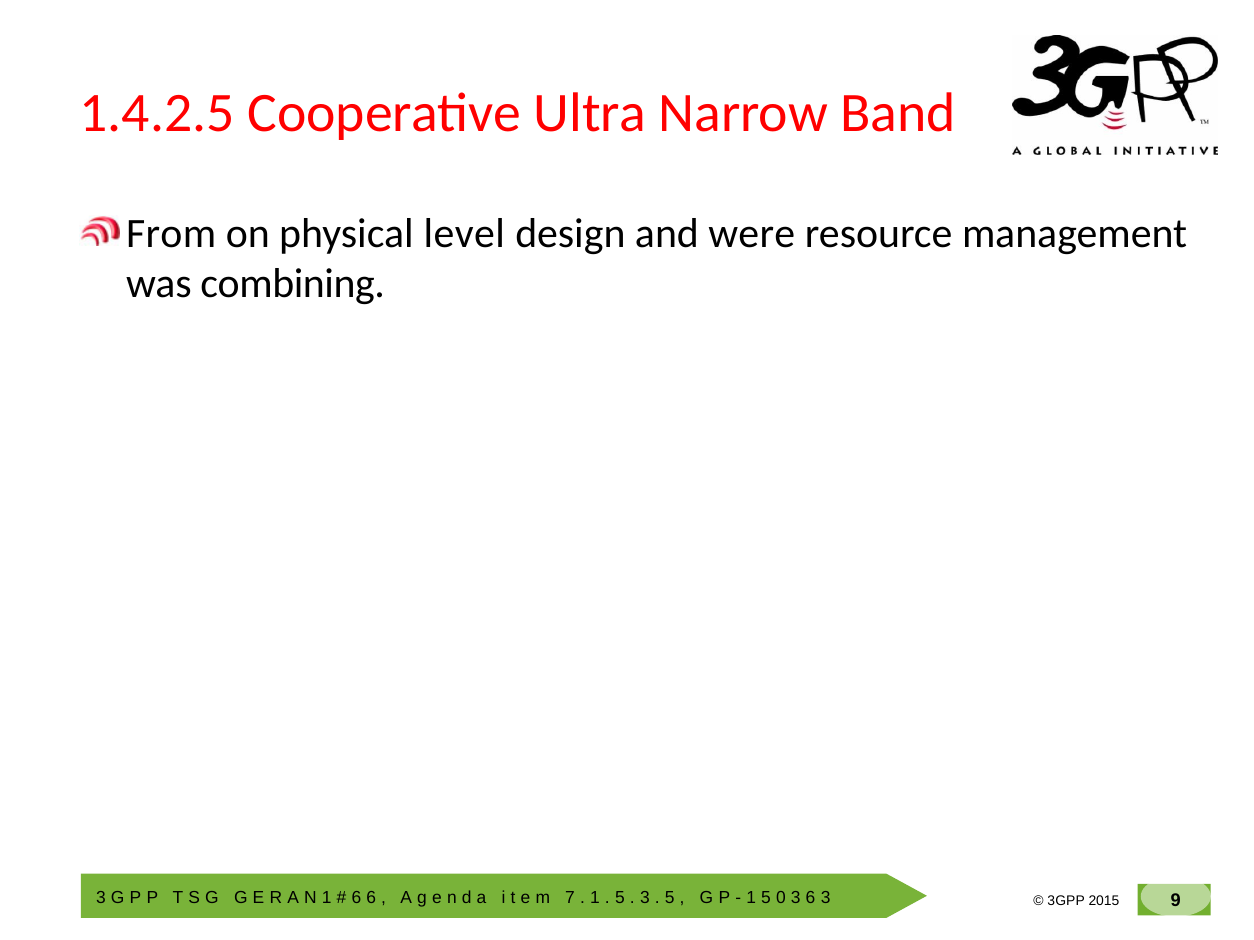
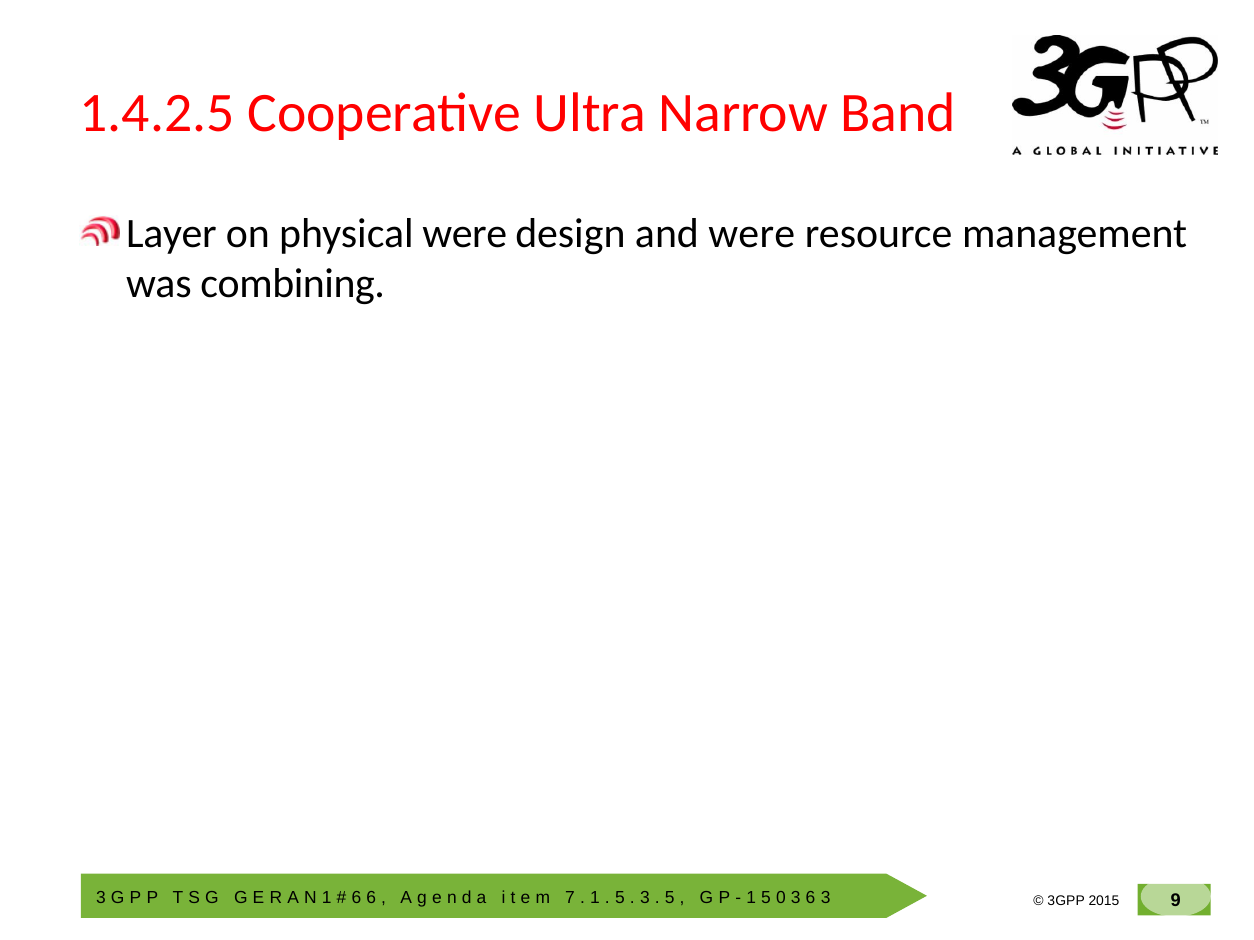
From: From -> Layer (171, 234)
physical level: level -> were (465, 234)
